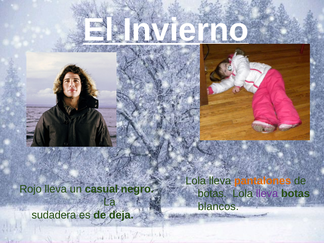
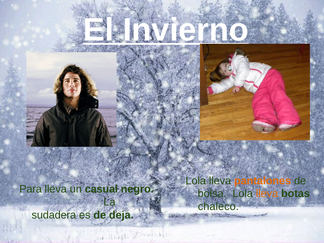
Rojo: Rojo -> Para (31, 189)
botas: botas -> bolsa (212, 194)
lleva colour: purple -> orange (267, 194)
blancos: blancos -> chaleco (218, 207)
